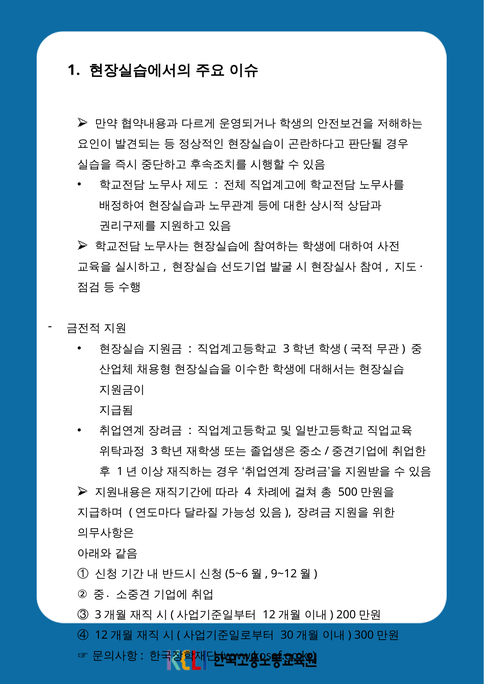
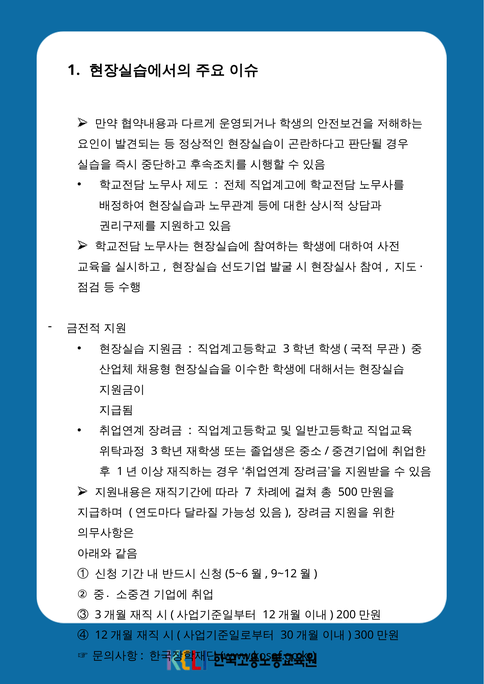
4: 4 -> 7 (248, 492)
